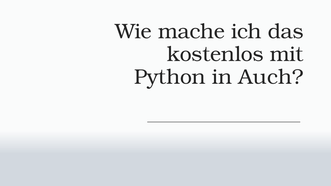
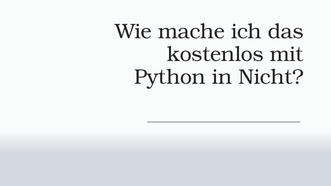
Auch: Auch -> Nicht (271, 77)
